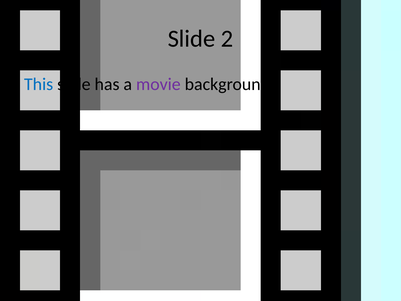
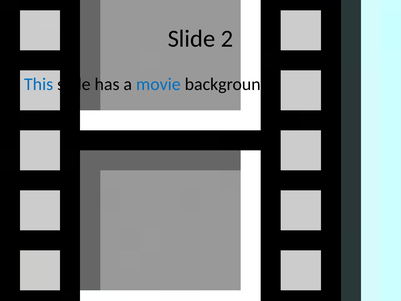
movie colour: purple -> blue (158, 84)
